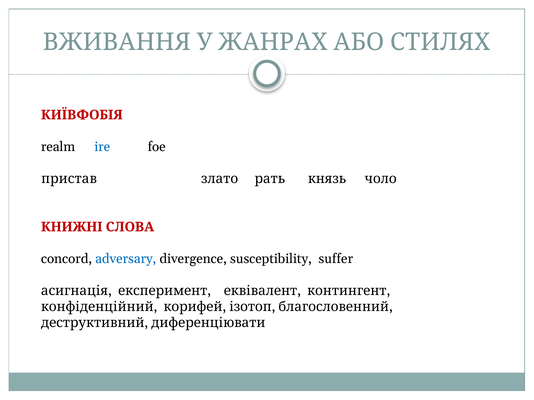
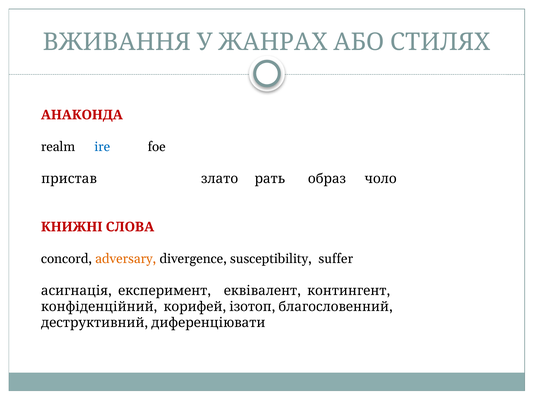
КИЇВФОБІЯ: КИЇВФОБІЯ -> АНАКОНДА (82, 115)
князь: князь -> образ (327, 179)
adversary colour: blue -> orange (126, 259)
